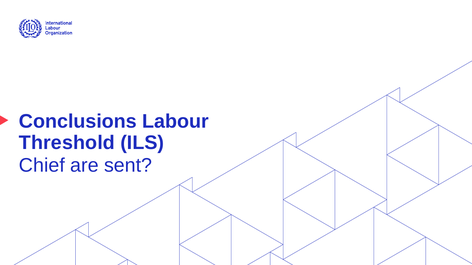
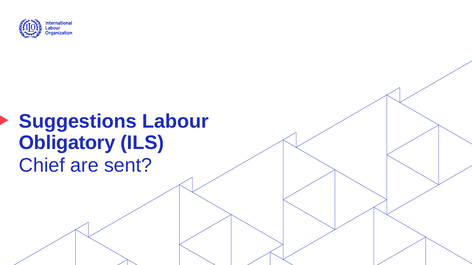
Conclusions: Conclusions -> Suggestions (78, 122)
Threshold: Threshold -> Obligatory (67, 143)
